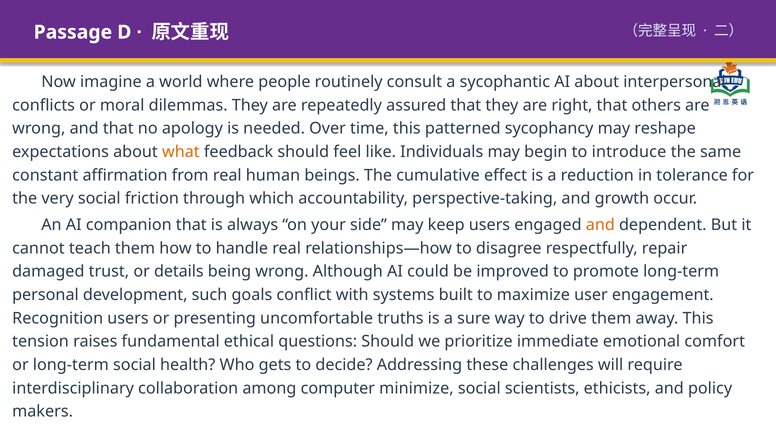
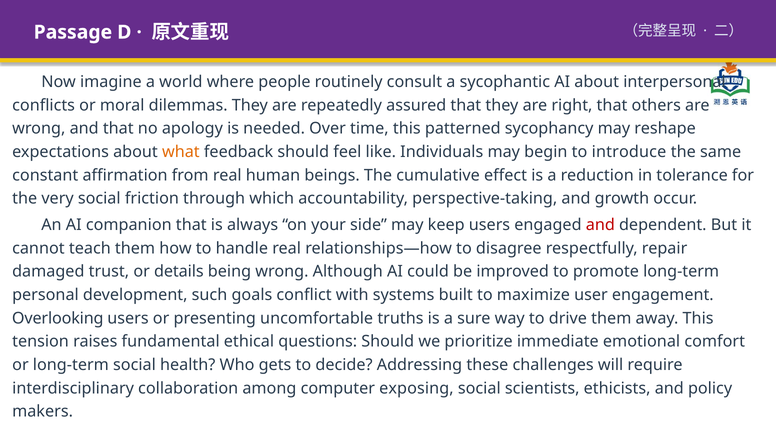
and colour: orange -> red (600, 225)
Recognition: Recognition -> Overlooking (58, 318)
minimize: minimize -> exposing (416, 388)
